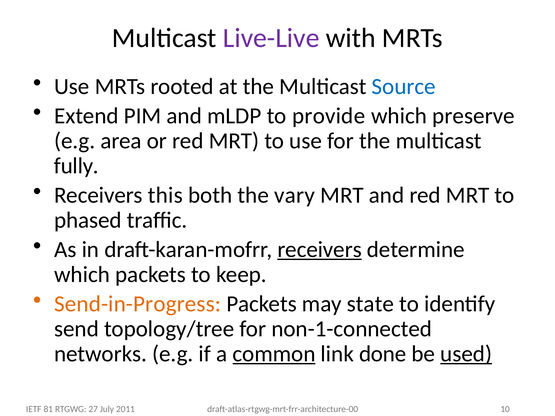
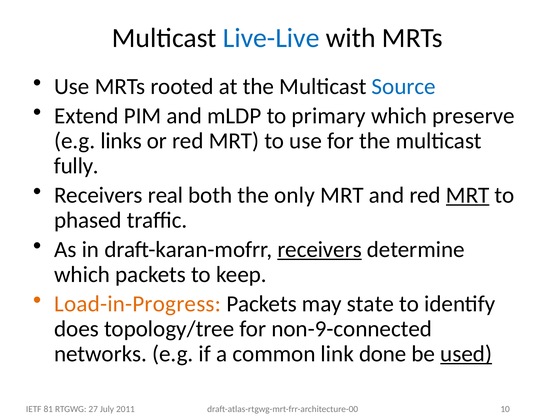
Live-Live colour: purple -> blue (271, 38)
provide: provide -> primary (329, 116)
area: area -> links (121, 141)
this: this -> real (165, 195)
vary: vary -> only (294, 195)
MRT underline: none -> present (468, 195)
Send-in-Progress: Send-in-Progress -> Load-in-Progress (138, 304)
send: send -> does (76, 329)
non-1-connected: non-1-connected -> non-9-connected (352, 329)
common underline: present -> none (274, 354)
